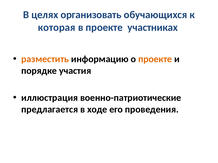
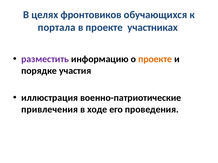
организовать: организовать -> фронтовиков (91, 15)
которая: которая -> портала (57, 27)
разместить colour: orange -> purple (45, 59)
предлагается: предлагается -> привлечения (50, 110)
